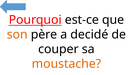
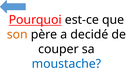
moustache colour: orange -> blue (66, 64)
